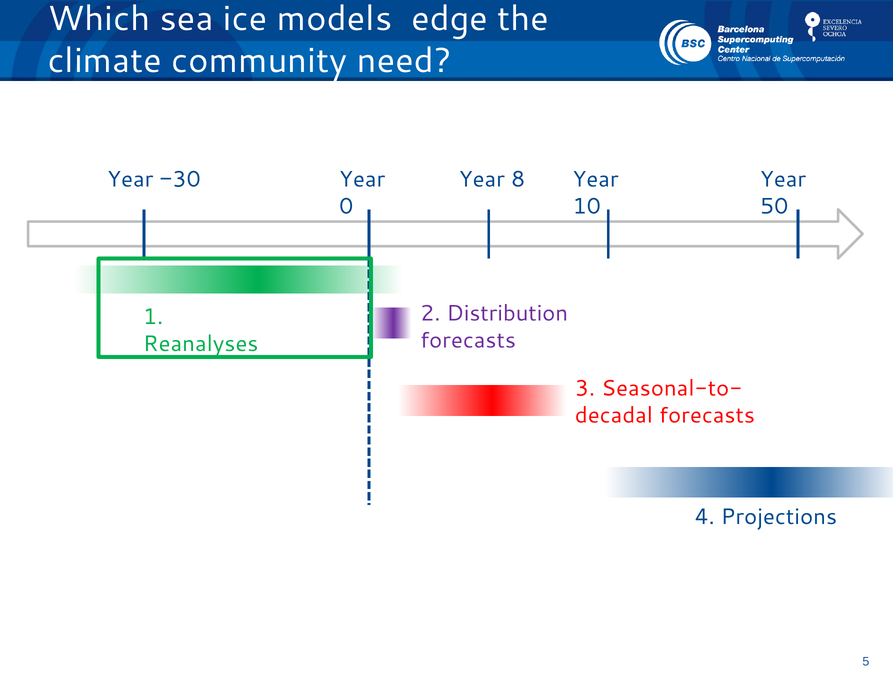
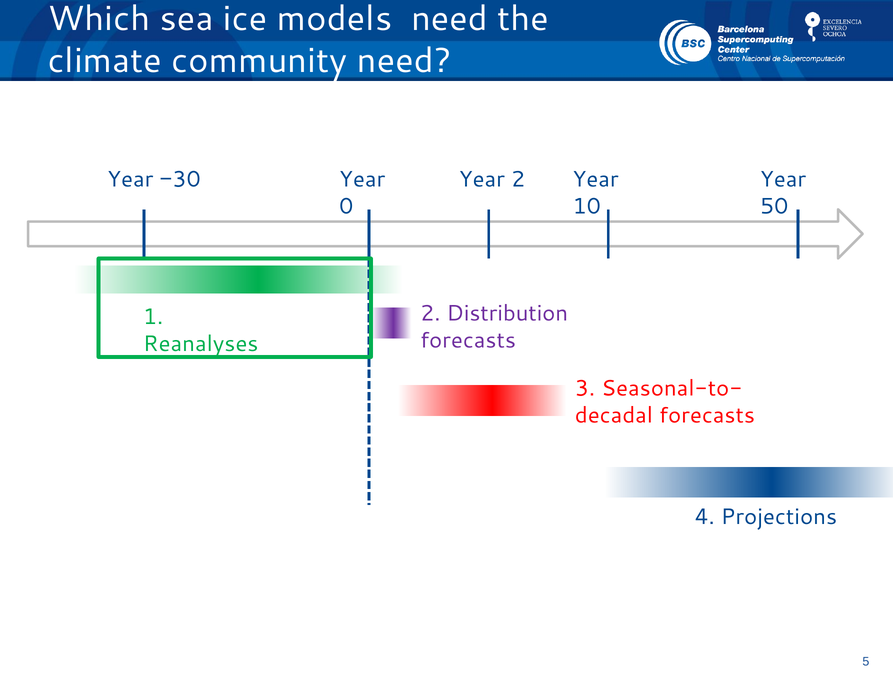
models edge: edge -> need (450, 19)
Year 8: 8 -> 2 (518, 179)
